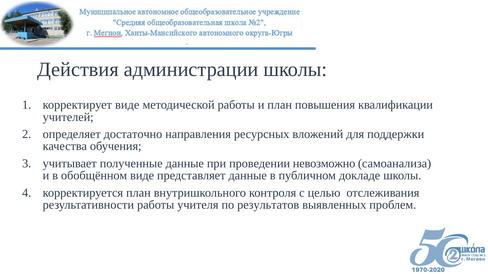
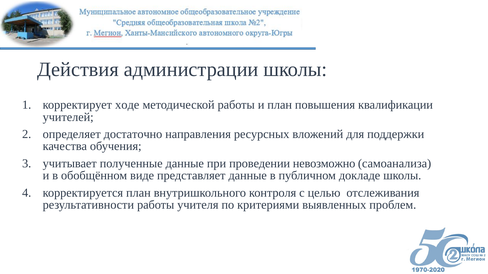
корректирует виде: виде -> ходе (127, 105)
результатов: результатов -> критериями (268, 205)
